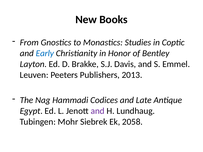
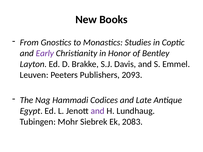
Early colour: blue -> purple (45, 53)
2013: 2013 -> 2093 (132, 75)
2058: 2058 -> 2083 (132, 122)
